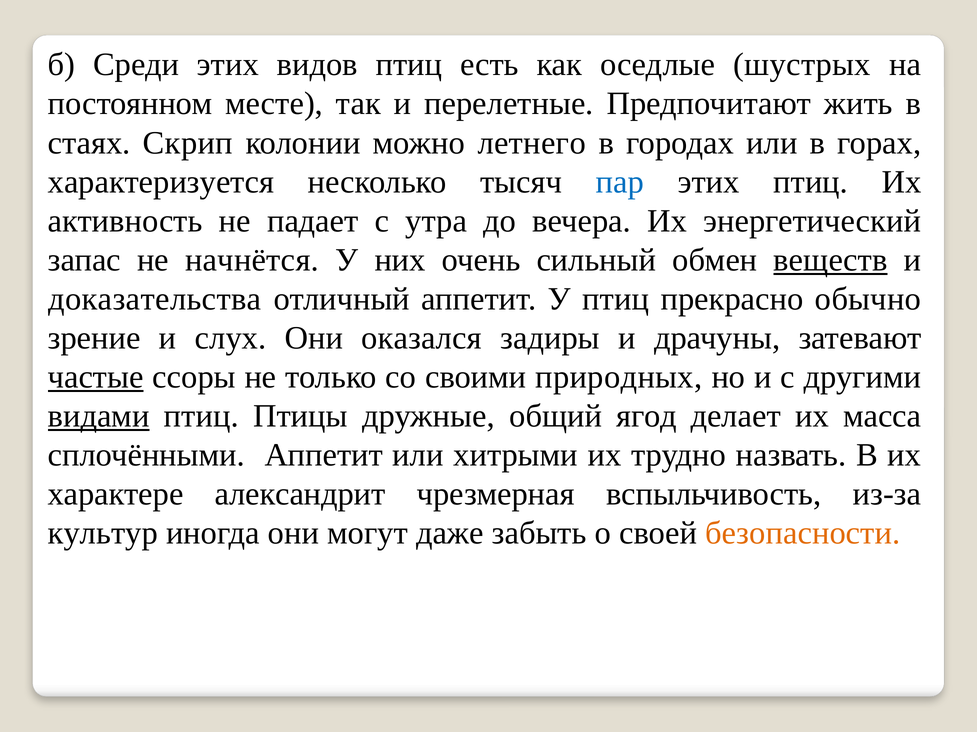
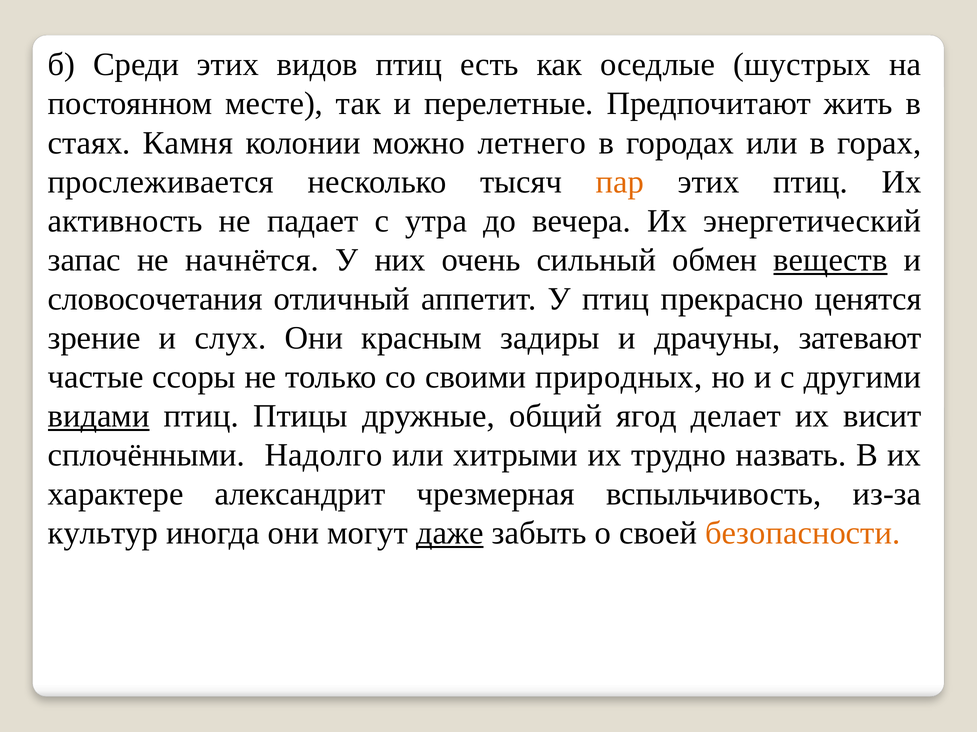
Скрип: Скрип -> Камня (188, 143)
характеризуется: характеризуется -> прослеживается (161, 182)
пар colour: blue -> orange (620, 182)
доказательства: доказательства -> словосочетания (155, 299)
обычно: обычно -> ценятся (868, 299)
оказался: оказался -> красным (422, 338)
частые underline: present -> none (96, 377)
масса: масса -> висит (882, 416)
сплочёнными Аппетит: Аппетит -> Надолго (323, 456)
даже underline: none -> present (450, 534)
